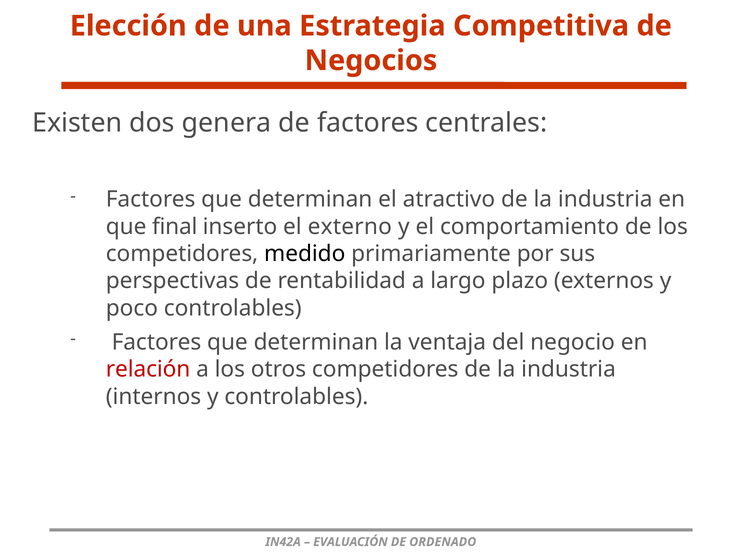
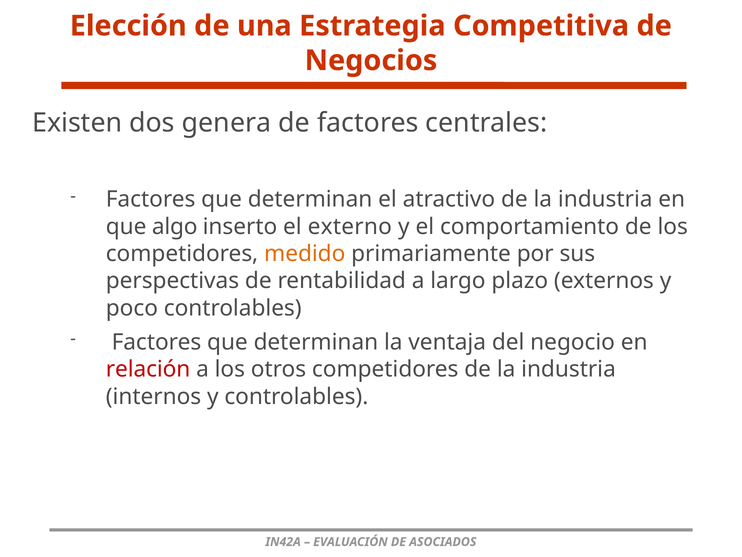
final: final -> algo (175, 226)
medido colour: black -> orange (305, 254)
ORDENADO: ORDENADO -> ASOCIADOS (443, 541)
